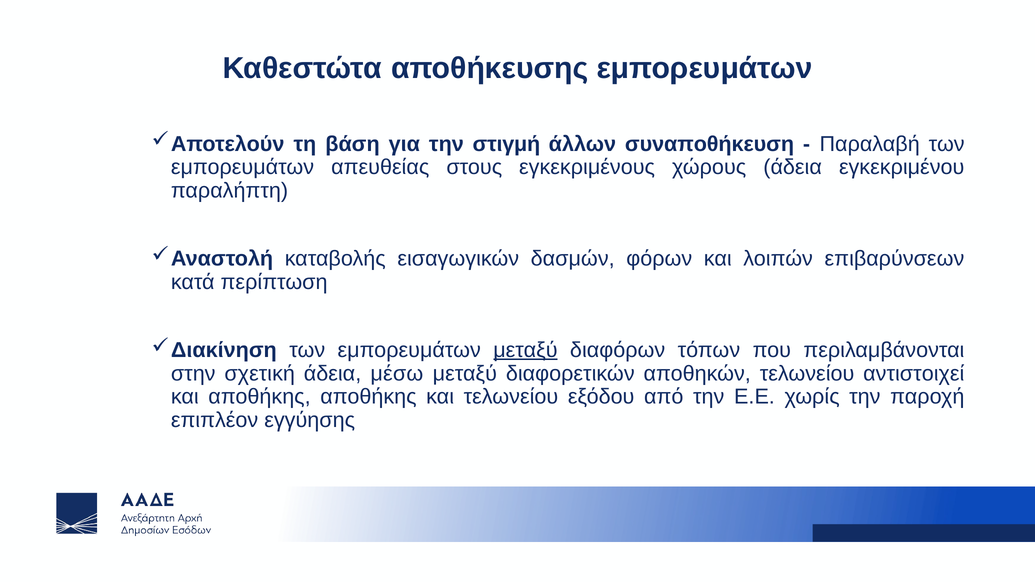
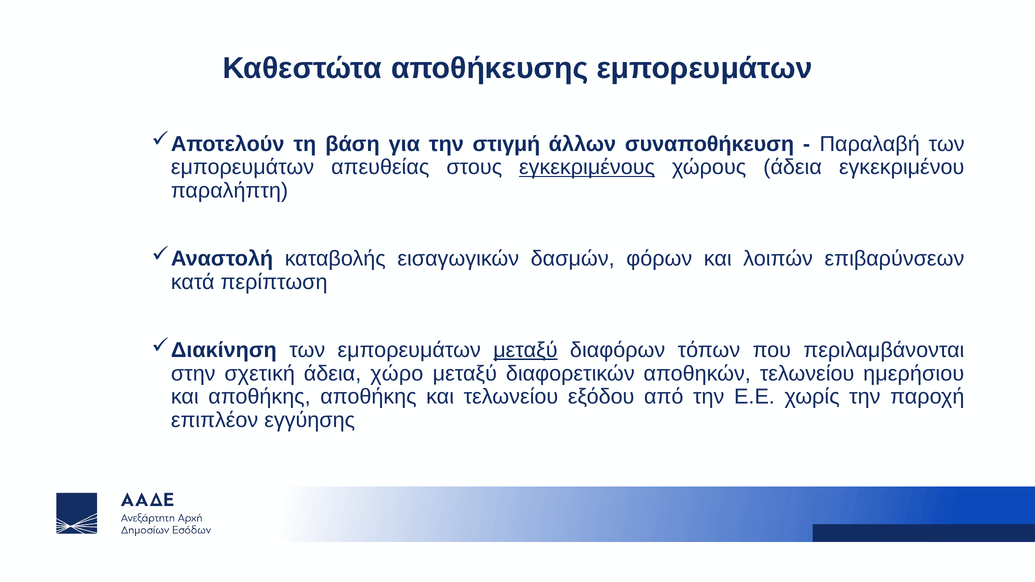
εγκεκριμένους underline: none -> present (587, 167)
μέσω: μέσω -> χώρο (397, 374)
αντιστοιχεί: αντιστοιχεί -> ημερήσιου (914, 374)
